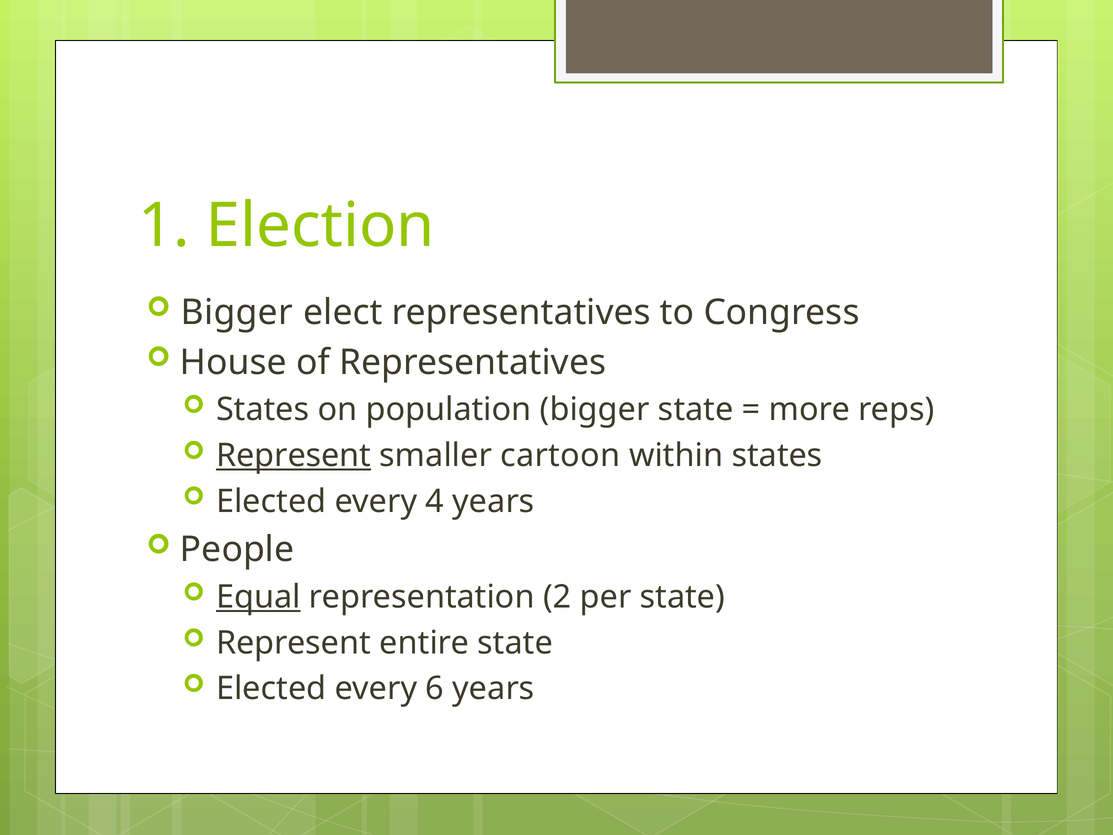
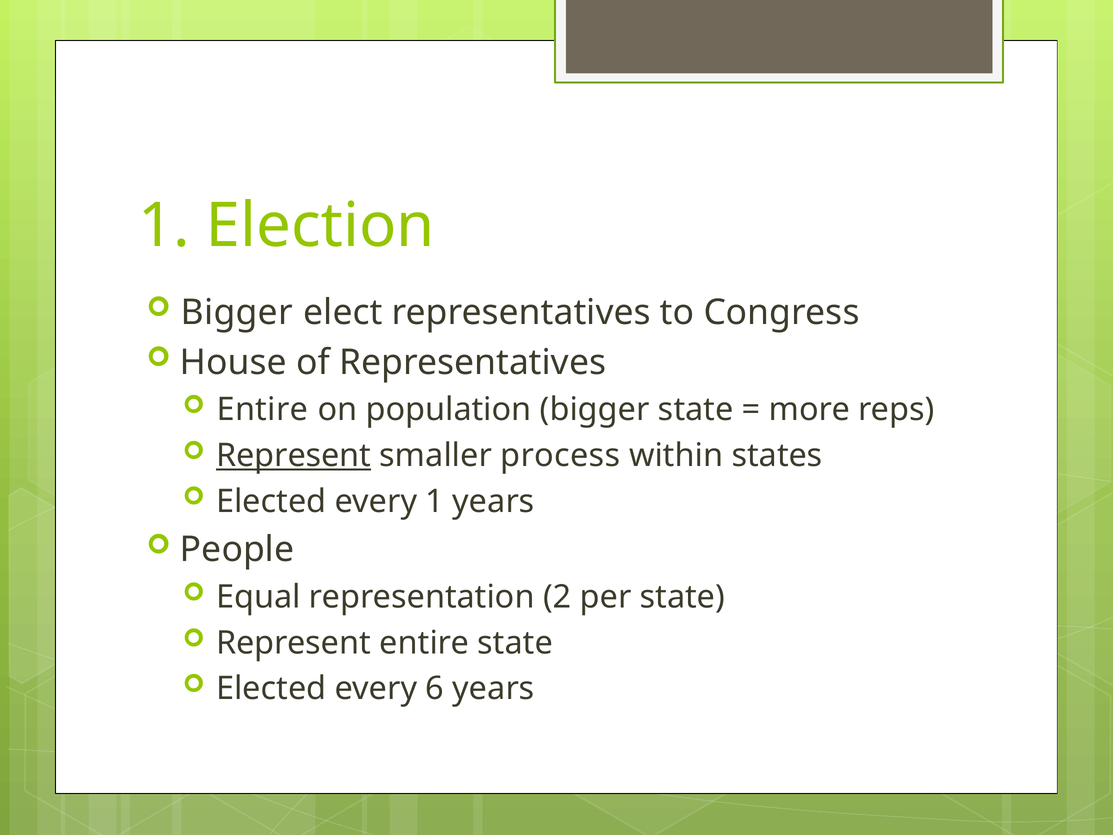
States: States -> Entire (262, 410)
cartoon: cartoon -> process (560, 455)
every 4: 4 -> 1 (435, 501)
Equal underline: present -> none (258, 597)
